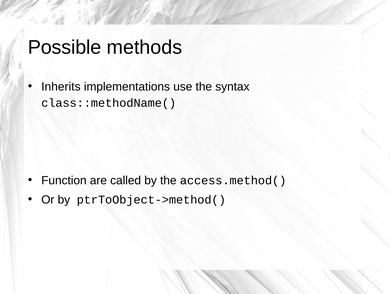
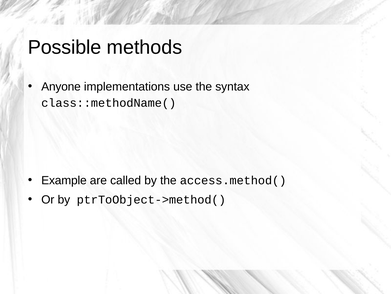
Inherits: Inherits -> Anyone (61, 86)
Function: Function -> Example (64, 180)
